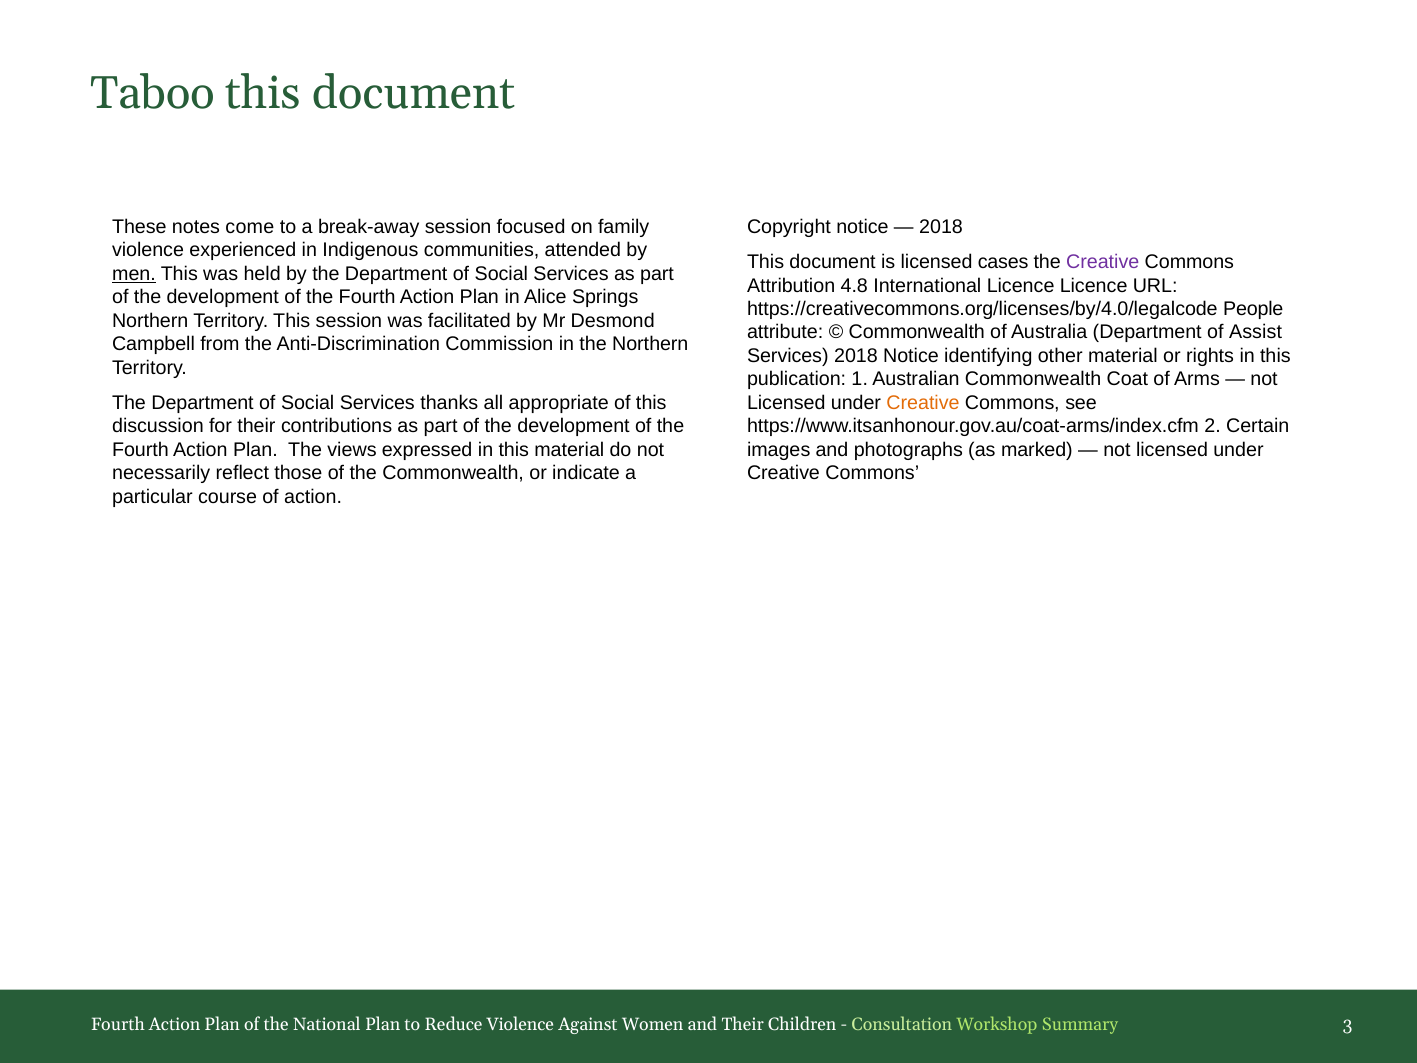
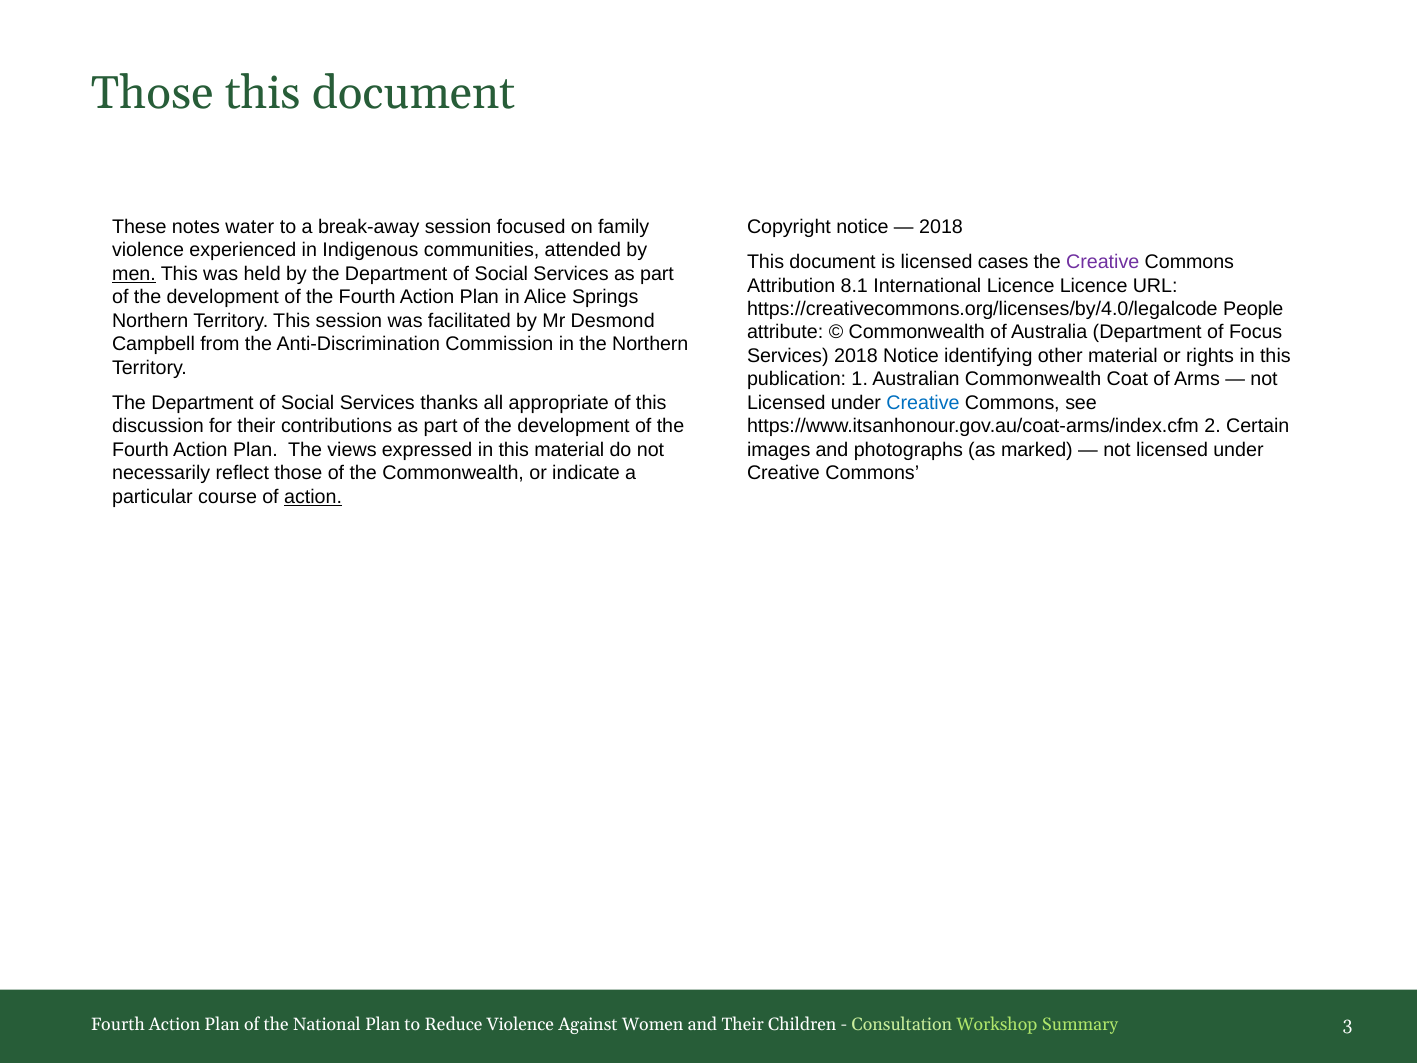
Taboo: Taboo -> Those (152, 93)
come: come -> water (250, 227)
4.8: 4.8 -> 8.1 (854, 285)
Assist: Assist -> Focus (1256, 332)
Creative colour: orange -> blue (923, 403)
action underline: none -> present (313, 497)
